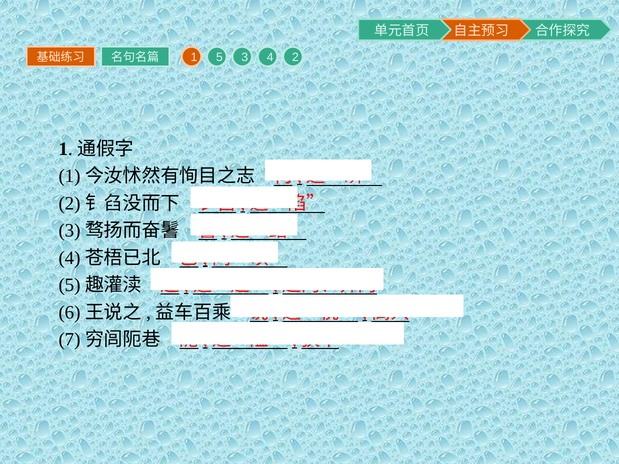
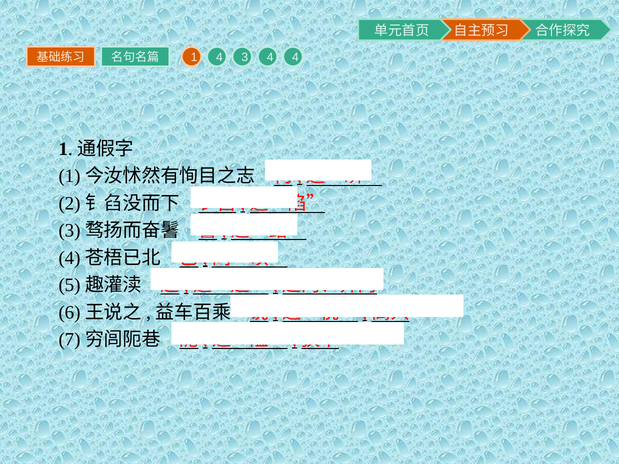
1 5: 5 -> 4 (219, 57)
4 2: 2 -> 4 (295, 57)
